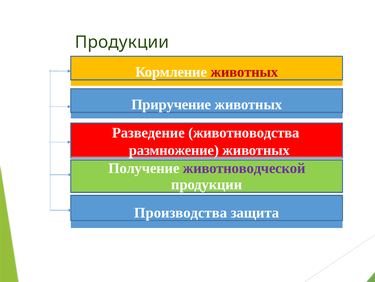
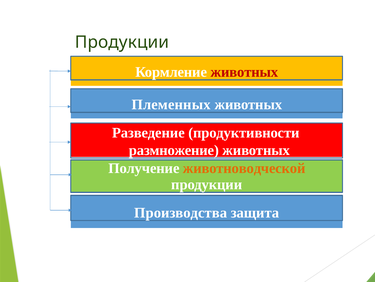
Приручение: Приручение -> Племенных (171, 104)
Разведение животноводства: животноводства -> продуктивности (244, 132)
животноводческой colour: purple -> orange (244, 168)
